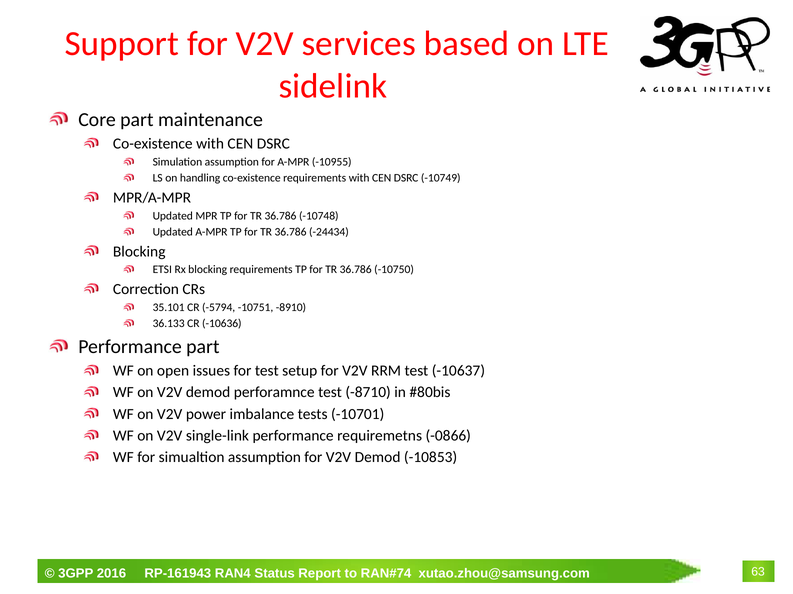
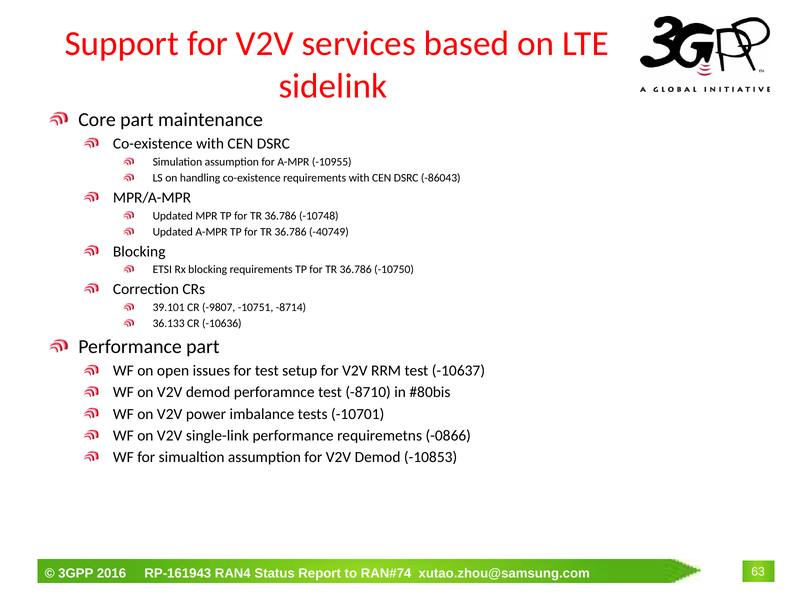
-10749: -10749 -> -86043 (441, 178)
-24434: -24434 -> -40749 (329, 232)
35.101: 35.101 -> 39.101 (169, 308)
-5794: -5794 -> -9807 (219, 308)
-8910: -8910 -> -8714 (291, 308)
